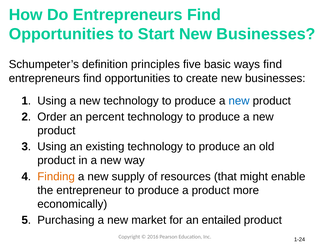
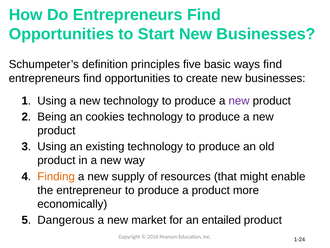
new colour: blue -> purple (239, 101)
Order: Order -> Being (52, 117)
percent: percent -> cookies (105, 117)
Purchasing: Purchasing -> Dangerous (66, 220)
